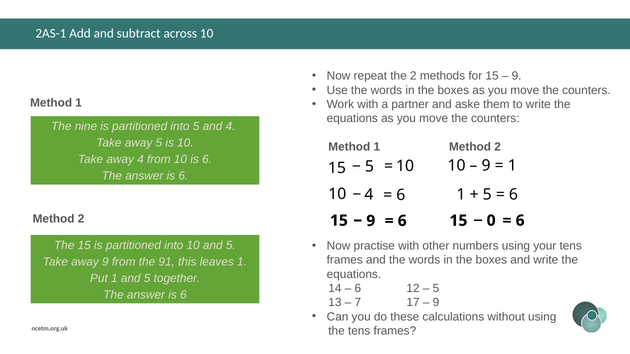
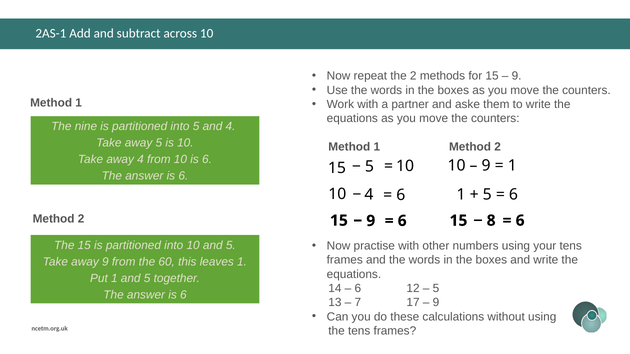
0: 0 -> 8 (491, 221)
91: 91 -> 60 (167, 262)
